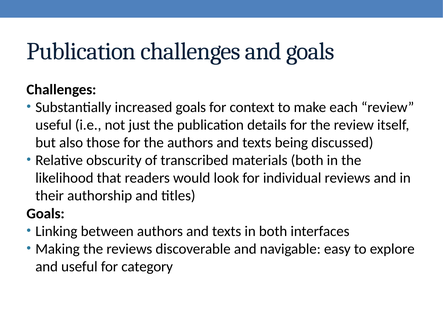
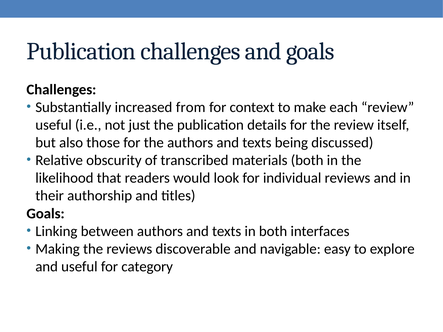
increased goals: goals -> from (191, 107)
